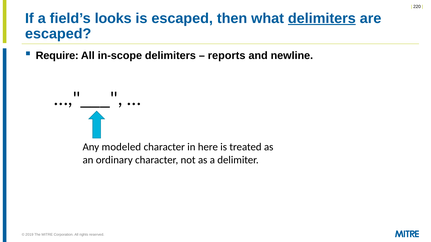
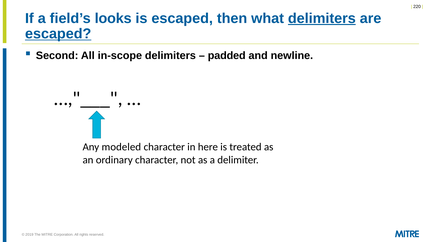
escaped underline: none -> present (58, 34)
Require: Require -> Second (57, 56)
reports: reports -> padded (227, 56)
